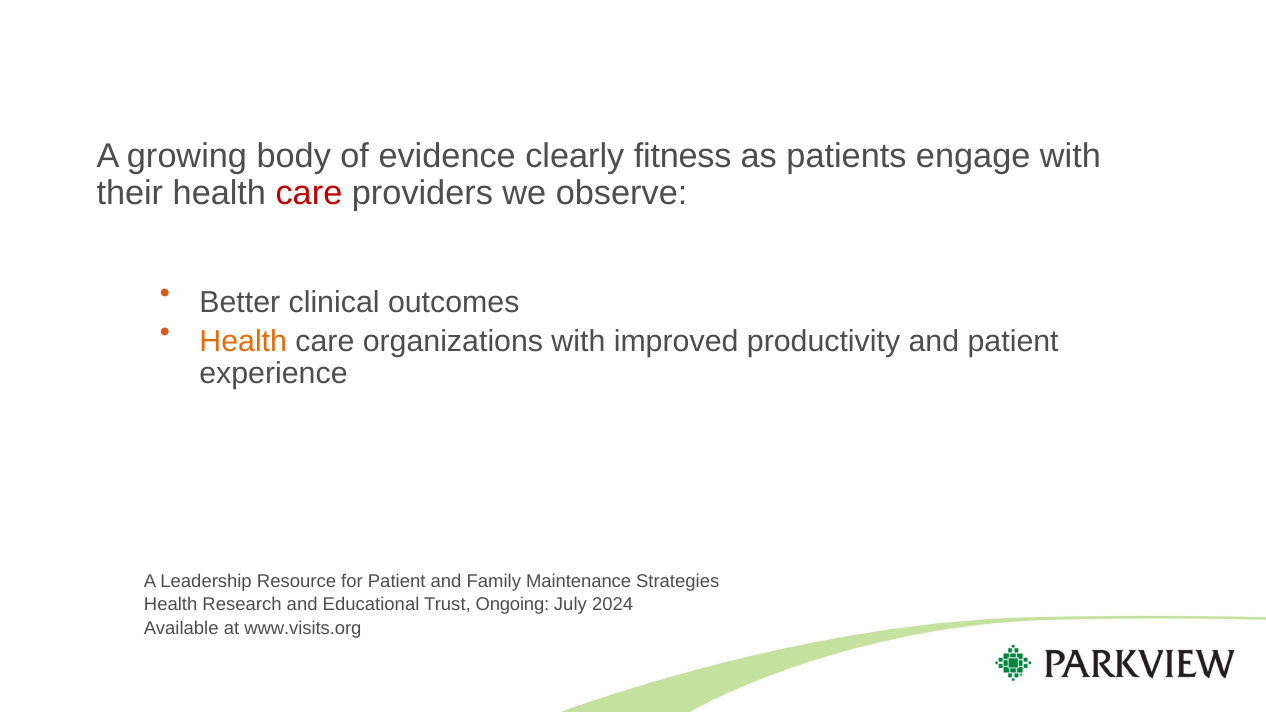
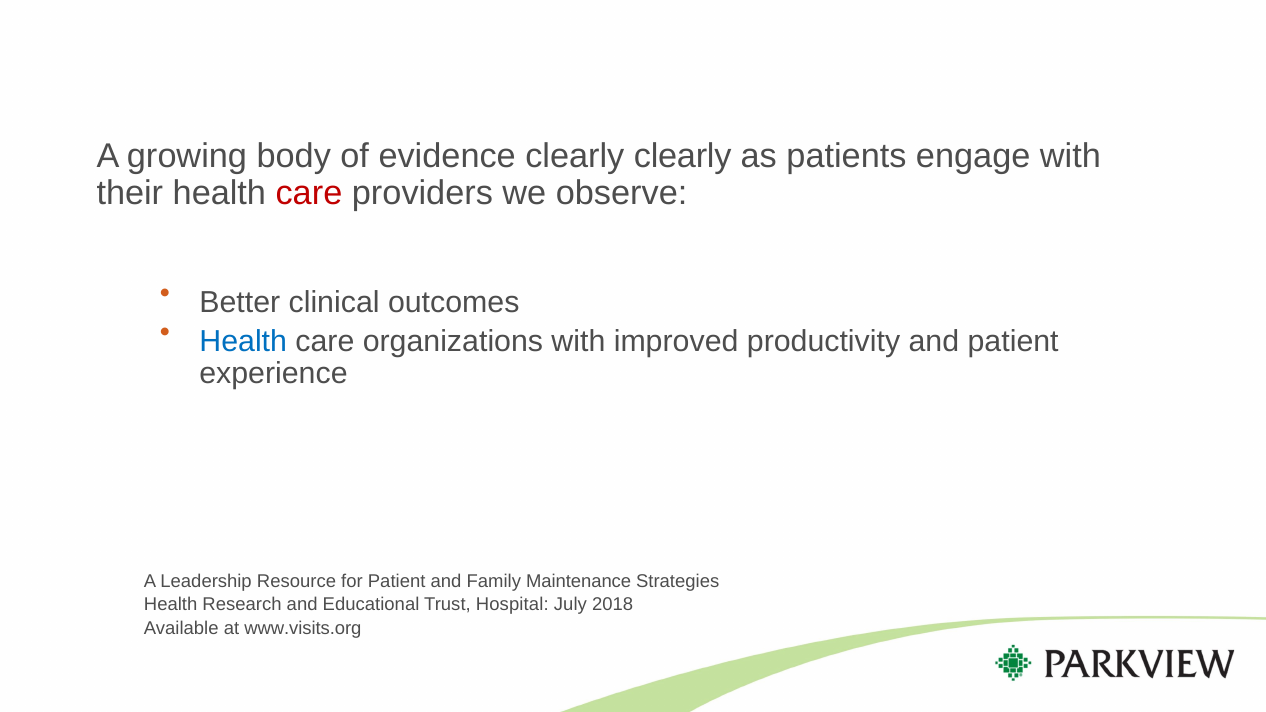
clearly fitness: fitness -> clearly (683, 156)
Health colour: orange -> blue (243, 341)
Ongoing: Ongoing -> Hospital (512, 605)
2024: 2024 -> 2018 (613, 605)
